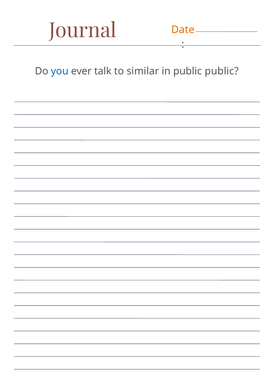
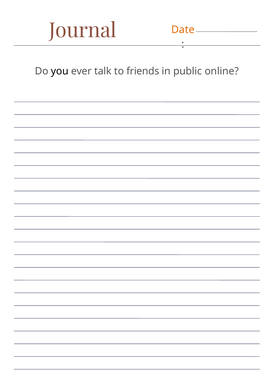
you colour: blue -> black (60, 71)
similar: similar -> friends (143, 71)
public public: public -> online (222, 71)
